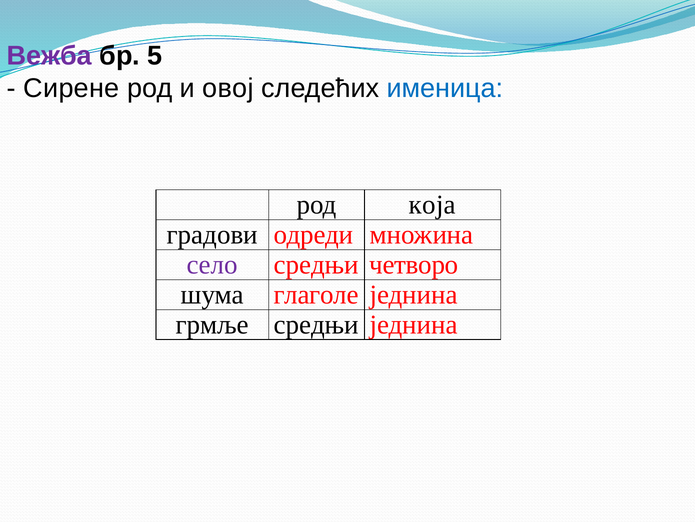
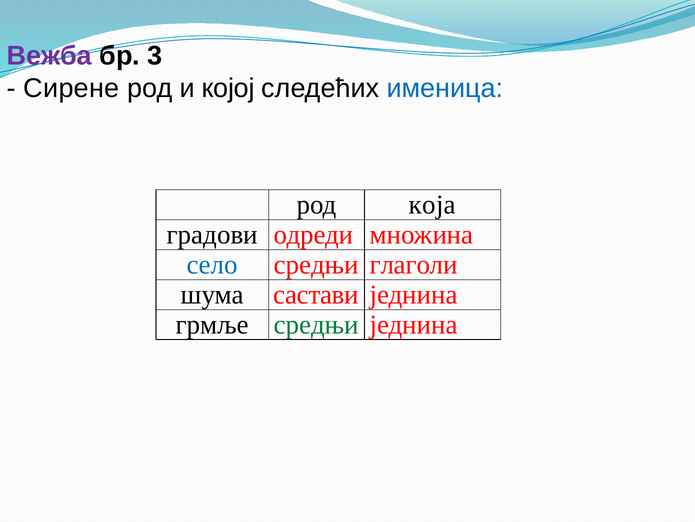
5: 5 -> 3 (155, 56)
овој: овој -> којој (228, 88)
село colour: purple -> blue (212, 265)
четворо: четворо -> глаголи (414, 265)
глаголе: глаголе -> састави (316, 294)
средњи colour: black -> green (316, 324)
